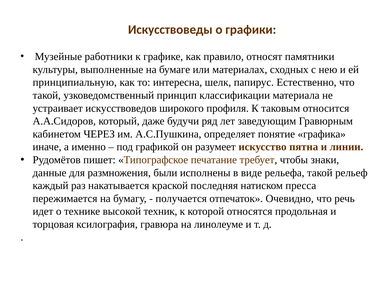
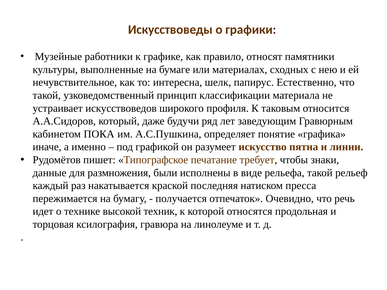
принципиальную: принципиальную -> нечувствительное (75, 83)
ЧЕРЕЗ: ЧЕРЕЗ -> ПОКА (99, 134)
